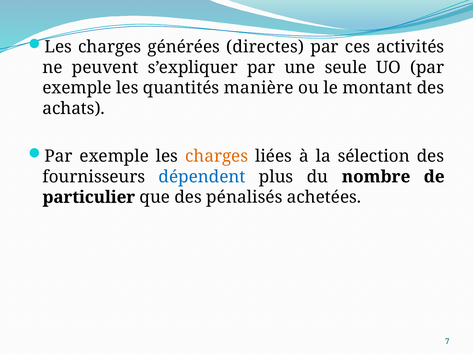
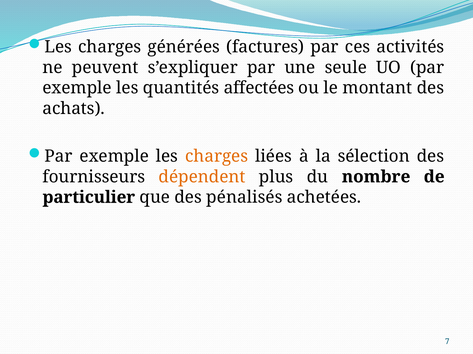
directes: directes -> factures (265, 47)
manière: manière -> affectées (259, 88)
dépendent colour: blue -> orange (202, 177)
